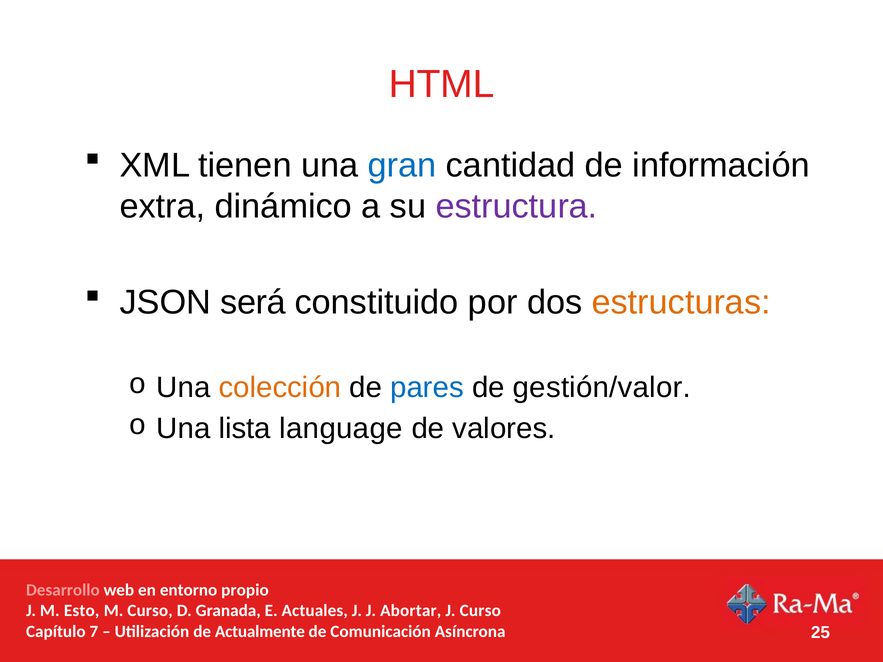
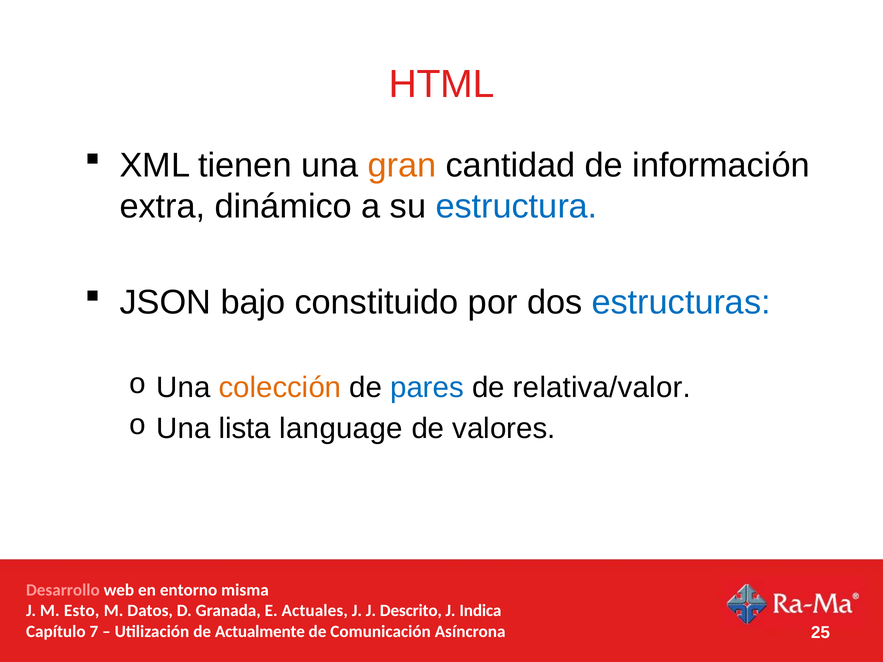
gran colour: blue -> orange (402, 165)
estructura colour: purple -> blue (517, 206)
será: será -> bajo (253, 302)
estructuras colour: orange -> blue (681, 302)
gestión/valor: gestión/valor -> relativa/valor (602, 387)
propio: propio -> misma (245, 590)
M Curso: Curso -> Datos (150, 611)
Abortar: Abortar -> Descrito (411, 611)
J Curso: Curso -> Indica (480, 611)
